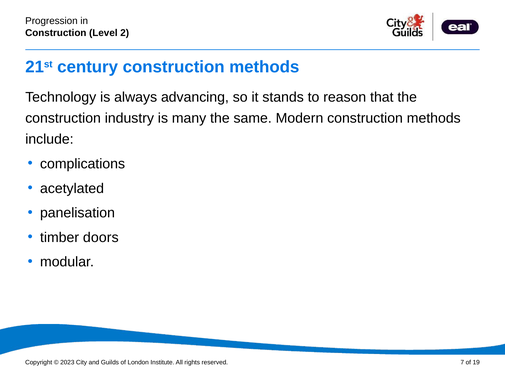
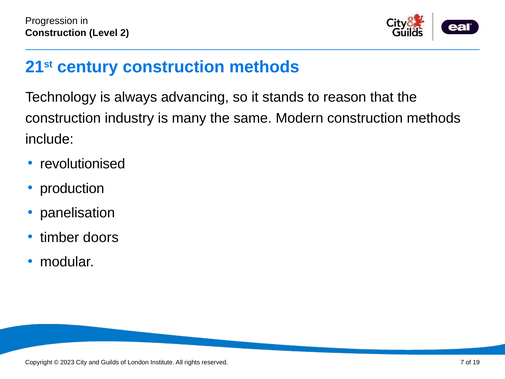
complications: complications -> revolutionised (83, 164)
acetylated: acetylated -> production (72, 188)
